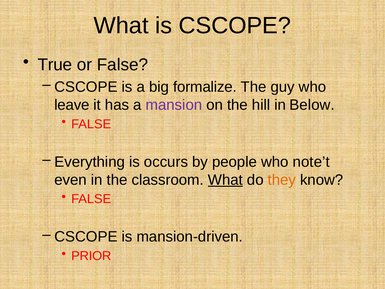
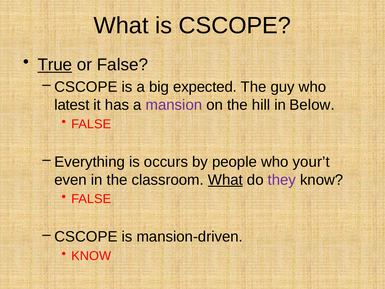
True underline: none -> present (55, 65)
formalize: formalize -> expected (205, 87)
leave: leave -> latest (72, 105)
note’t: note’t -> your’t (311, 162)
they colour: orange -> purple (282, 180)
PRIOR: PRIOR -> KNOW (91, 256)
